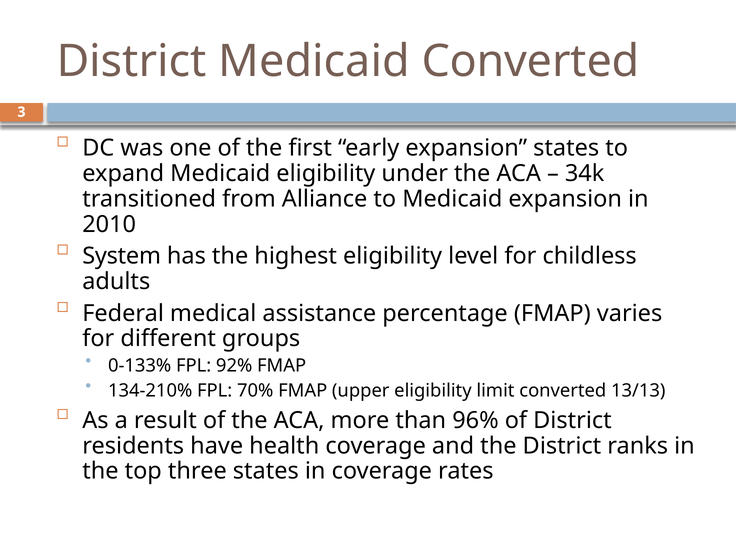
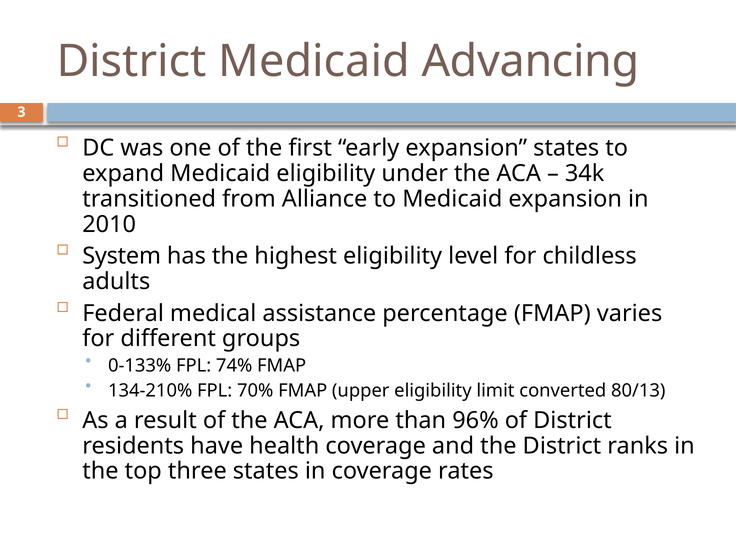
Medicaid Converted: Converted -> Advancing (530, 61)
92%: 92% -> 74% (234, 366)
13/13: 13/13 -> 80/13 (638, 391)
